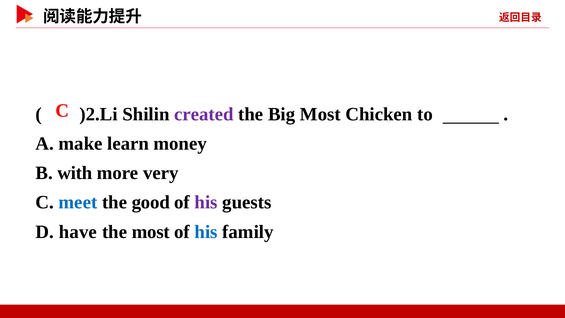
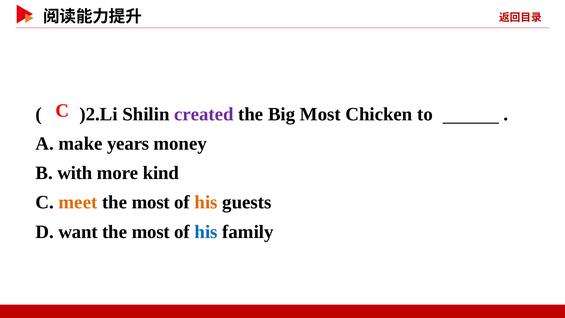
learn: learn -> years (128, 144)
very: very -> kind (161, 173)
meet colour: blue -> orange (78, 202)
good: good -> most (151, 202)
his colour: purple -> orange (206, 202)
have: have -> want (78, 232)
